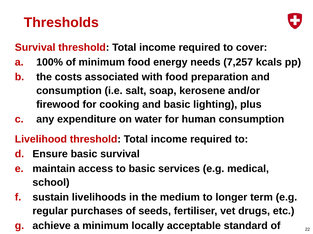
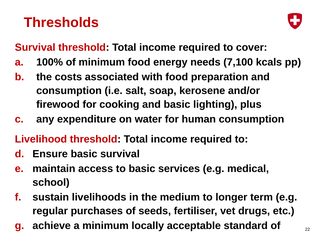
7,257: 7,257 -> 7,100 (238, 62)
